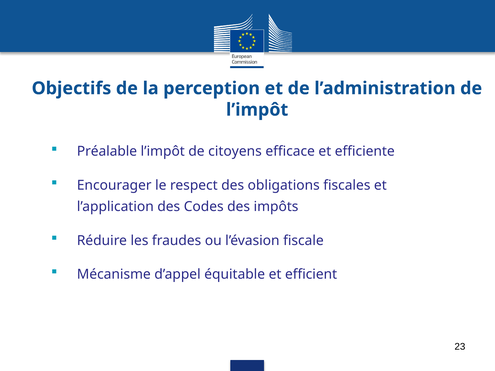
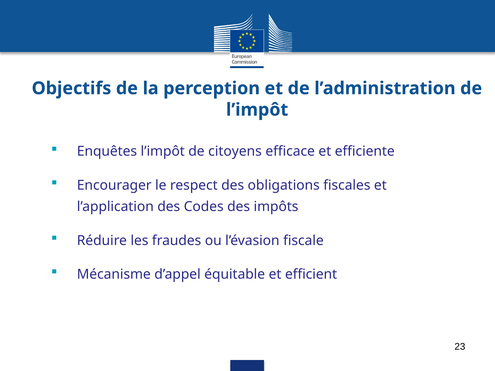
Préalable: Préalable -> Enquêtes (107, 152)
